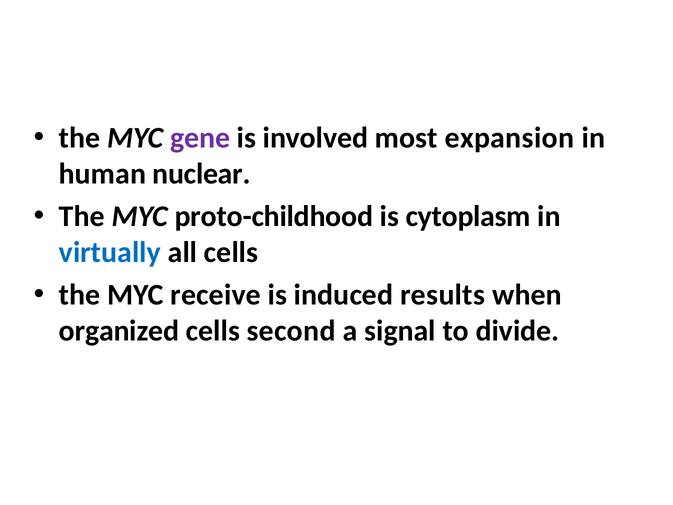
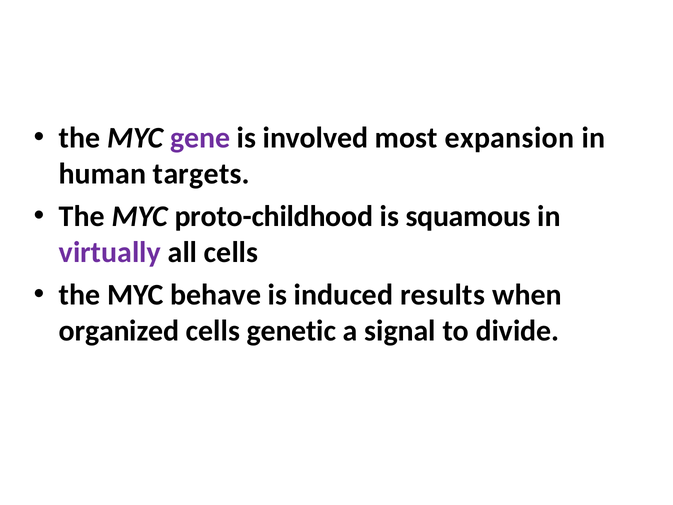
nuclear: nuclear -> targets (201, 174)
cytoplasm: cytoplasm -> squamous (468, 216)
virtually colour: blue -> purple (110, 252)
receive: receive -> behave (216, 295)
second: second -> genetic (291, 331)
